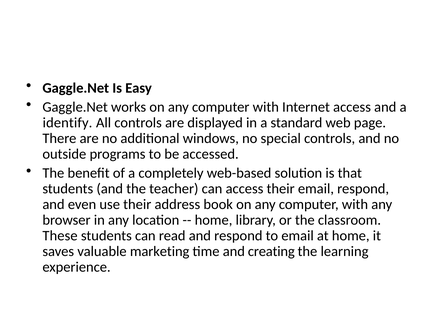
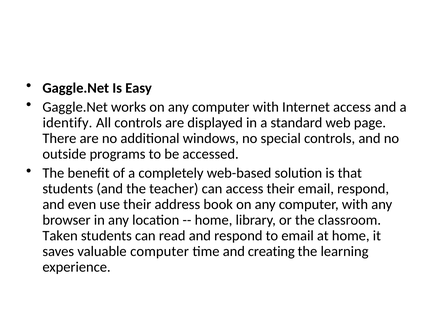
These: These -> Taken (60, 236)
valuable marketing: marketing -> computer (160, 252)
